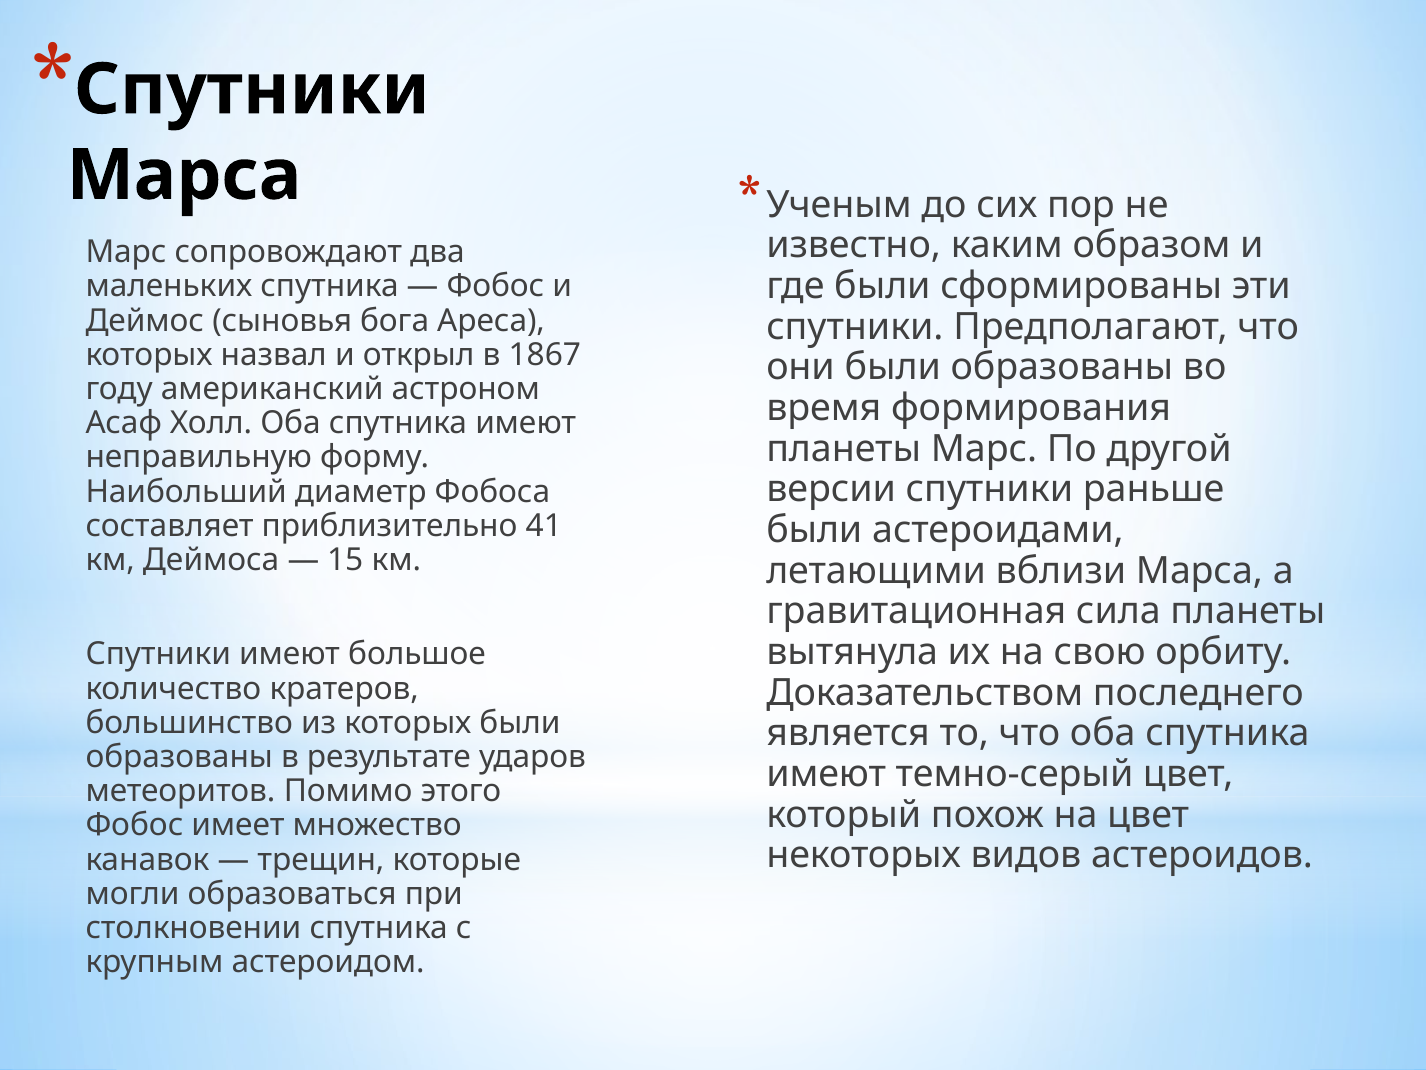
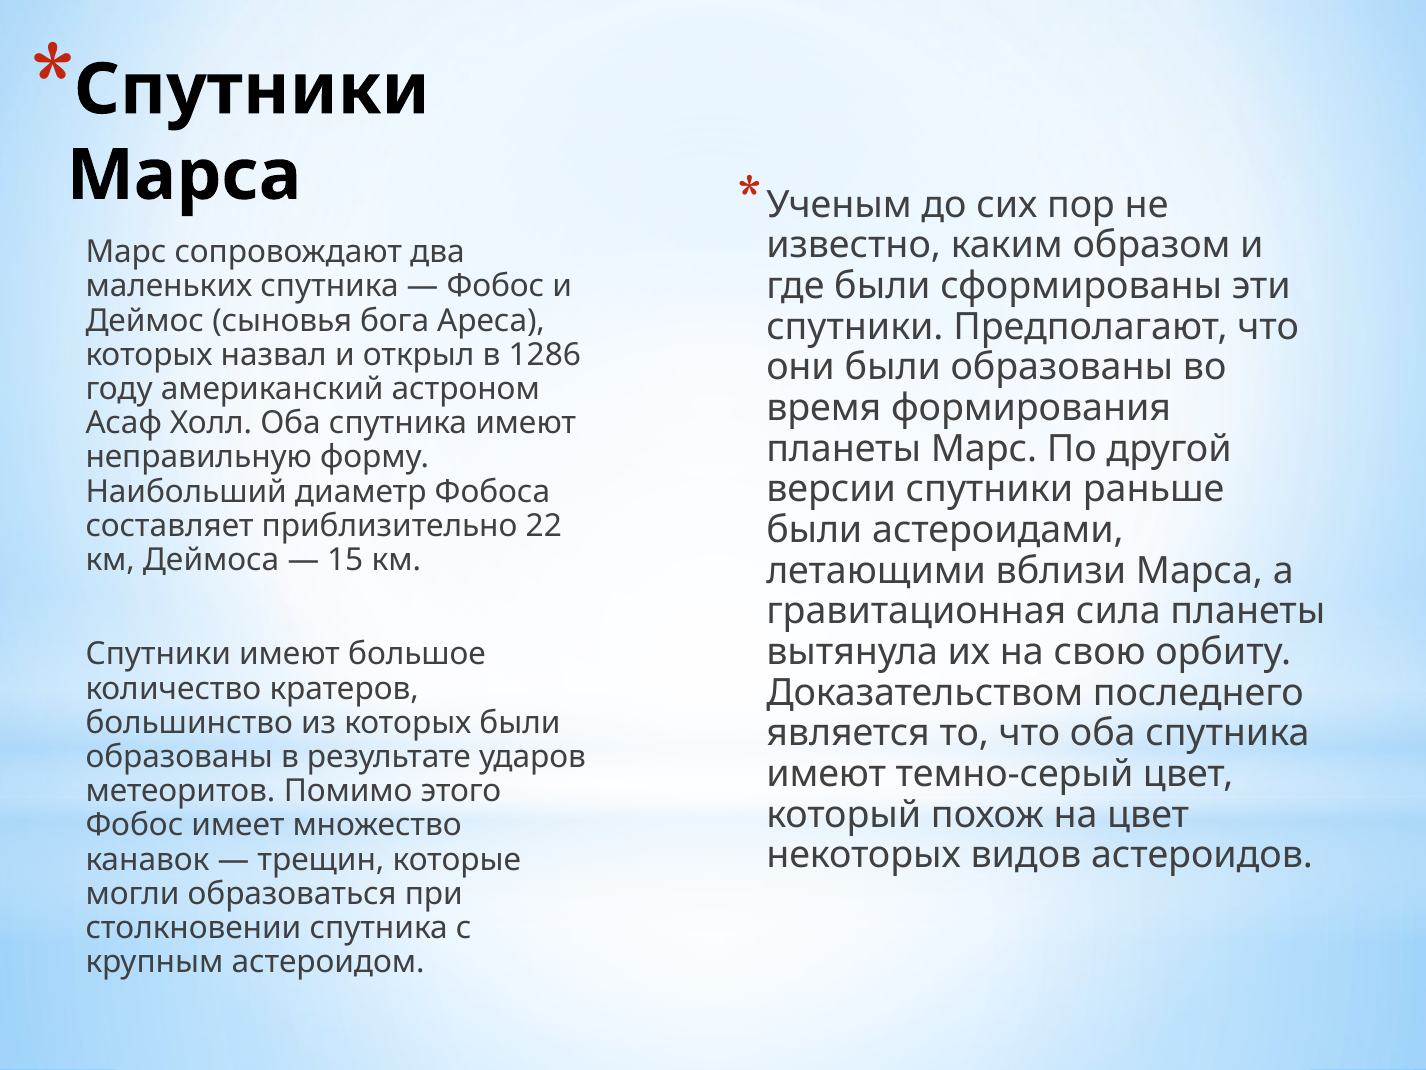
1867: 1867 -> 1286 (545, 355)
41: 41 -> 22 (544, 526)
